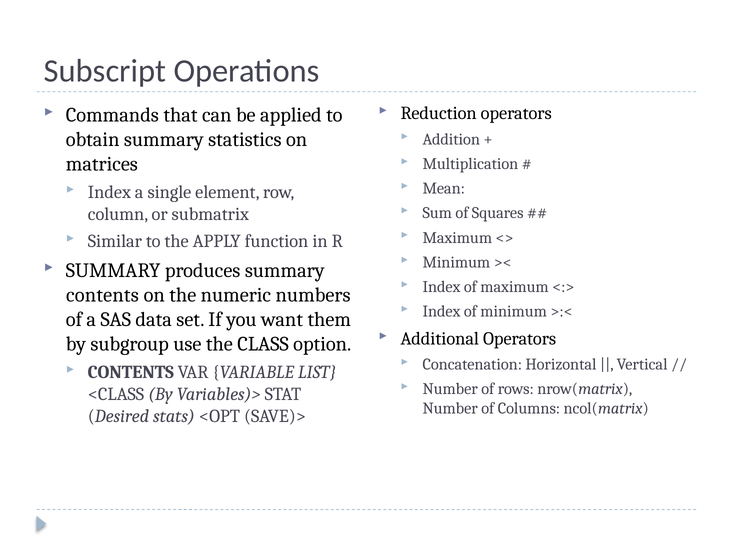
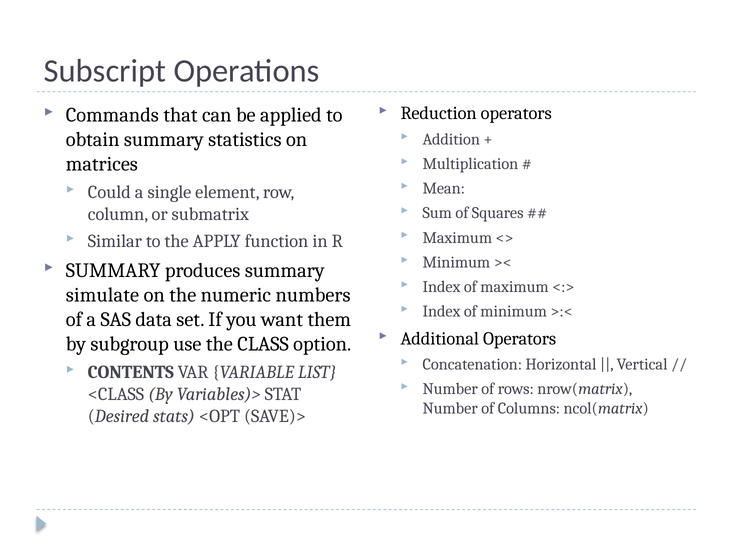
Index: Index -> Could (109, 192)
contents: contents -> simulate (102, 295)
